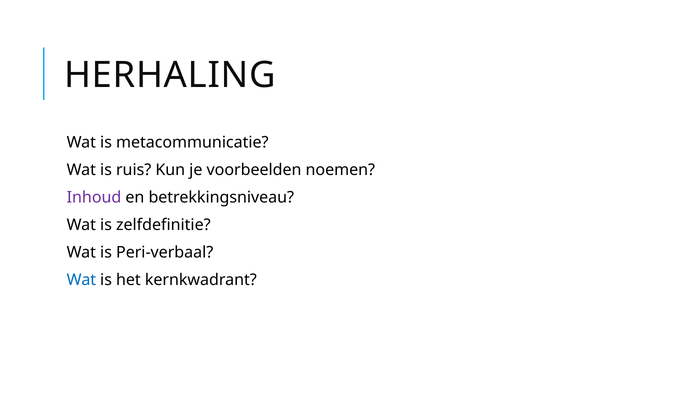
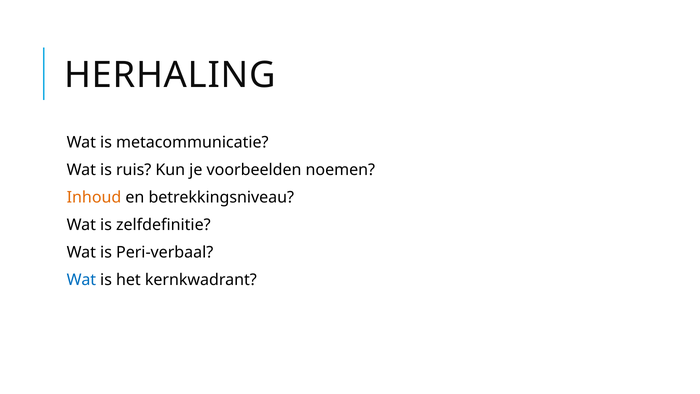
Inhoud colour: purple -> orange (94, 197)
